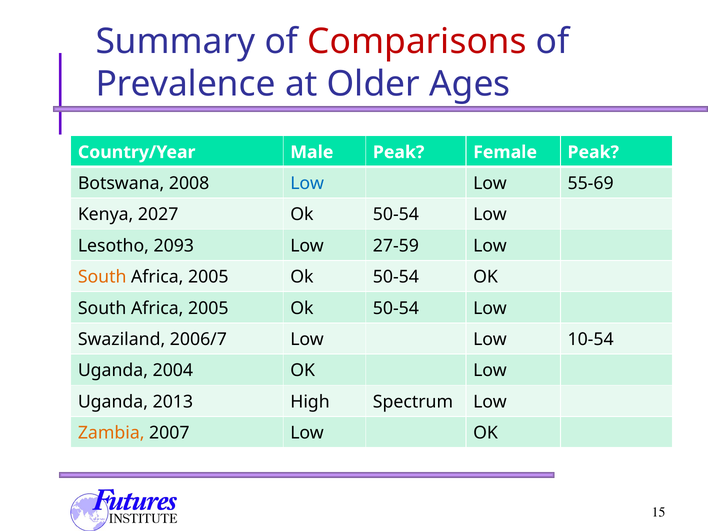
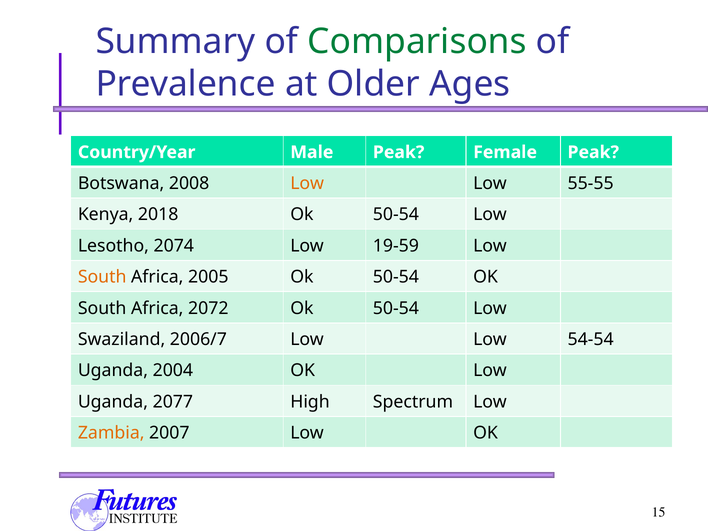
Comparisons colour: red -> green (417, 41)
Low colour: blue -> orange (307, 183)
55-69: 55-69 -> 55-55 (591, 183)
2027: 2027 -> 2018 (158, 215)
2093: 2093 -> 2074 (174, 246)
27-59: 27-59 -> 19-59 (396, 246)
2005: 2005 -> 2072 (208, 308)
10-54: 10-54 -> 54-54 (591, 339)
2013: 2013 -> 2077 (173, 402)
